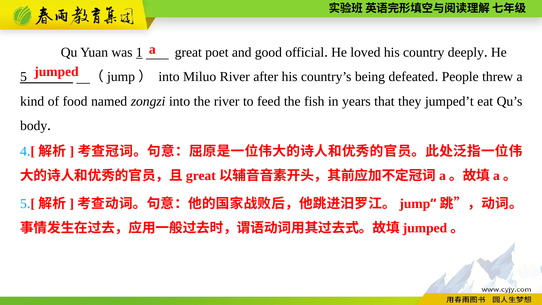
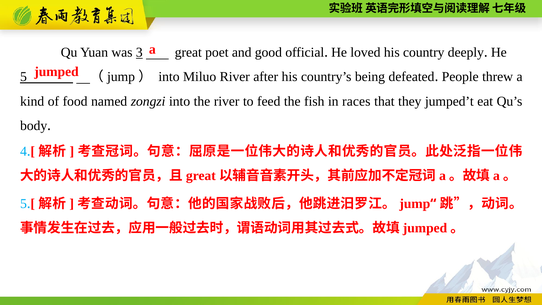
1: 1 -> 3 (139, 52)
years: years -> races (356, 101)
